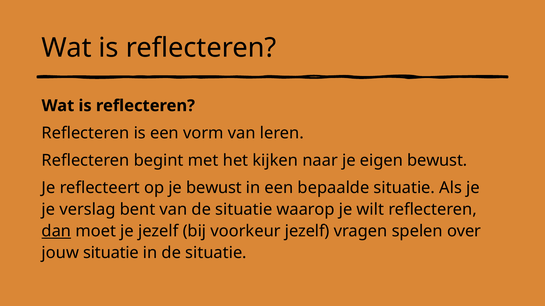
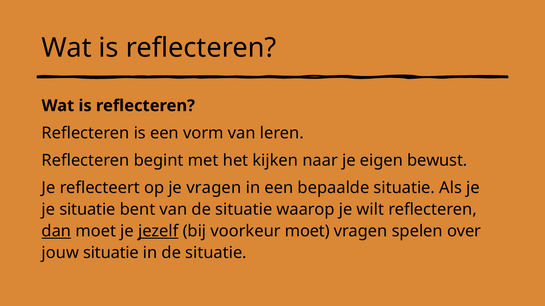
je bewust: bewust -> vragen (214, 188)
je verslag: verslag -> situatie (87, 210)
jezelf underline: none -> present (158, 232)
voorkeur jezelf: jezelf -> moet (307, 232)
